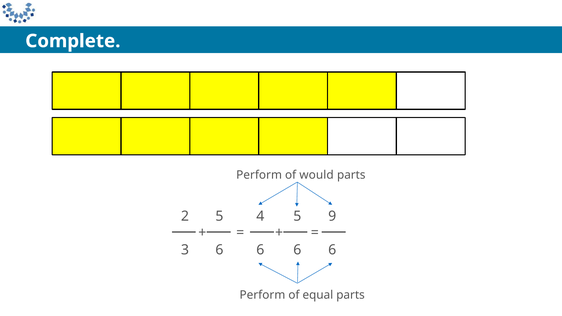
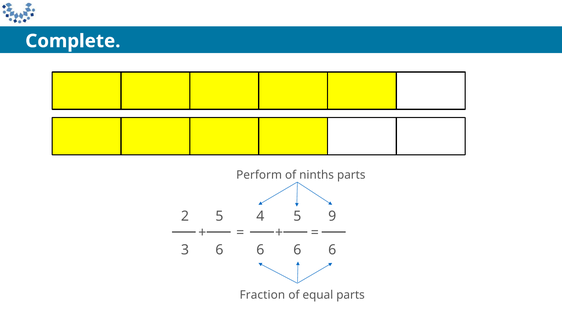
would: would -> ninths (317, 175)
Perform: Perform -> Fraction (262, 295)
